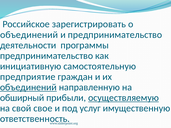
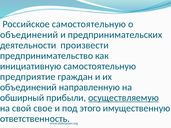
Российское зарегистрировать: зарегистрировать -> самостоятельную (89, 24)
и предпринимательство: предпринимательство -> предпринимательских (115, 35)
программы: программы -> произвести (85, 45)
объединений underline: present -> none (28, 87)
услуг: услуг -> этого (90, 108)
